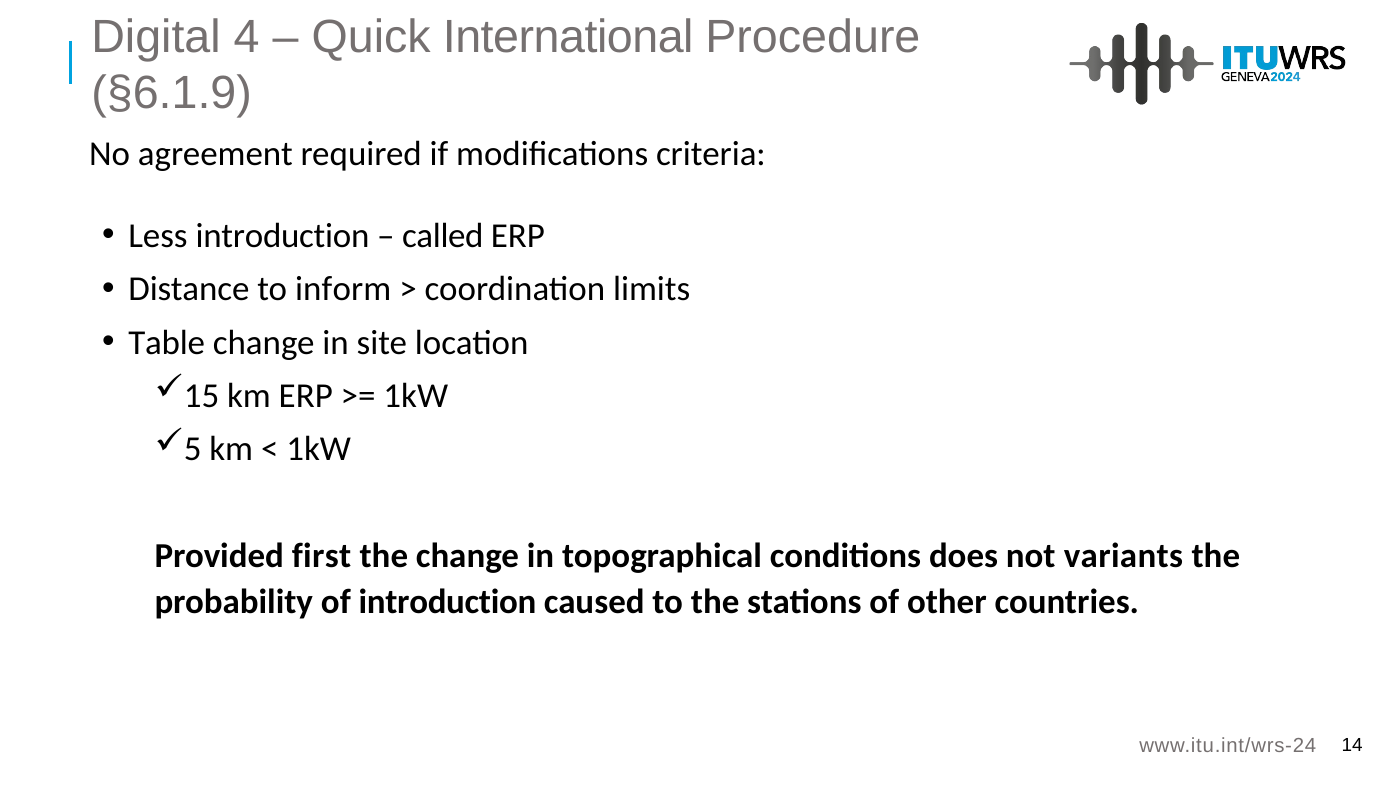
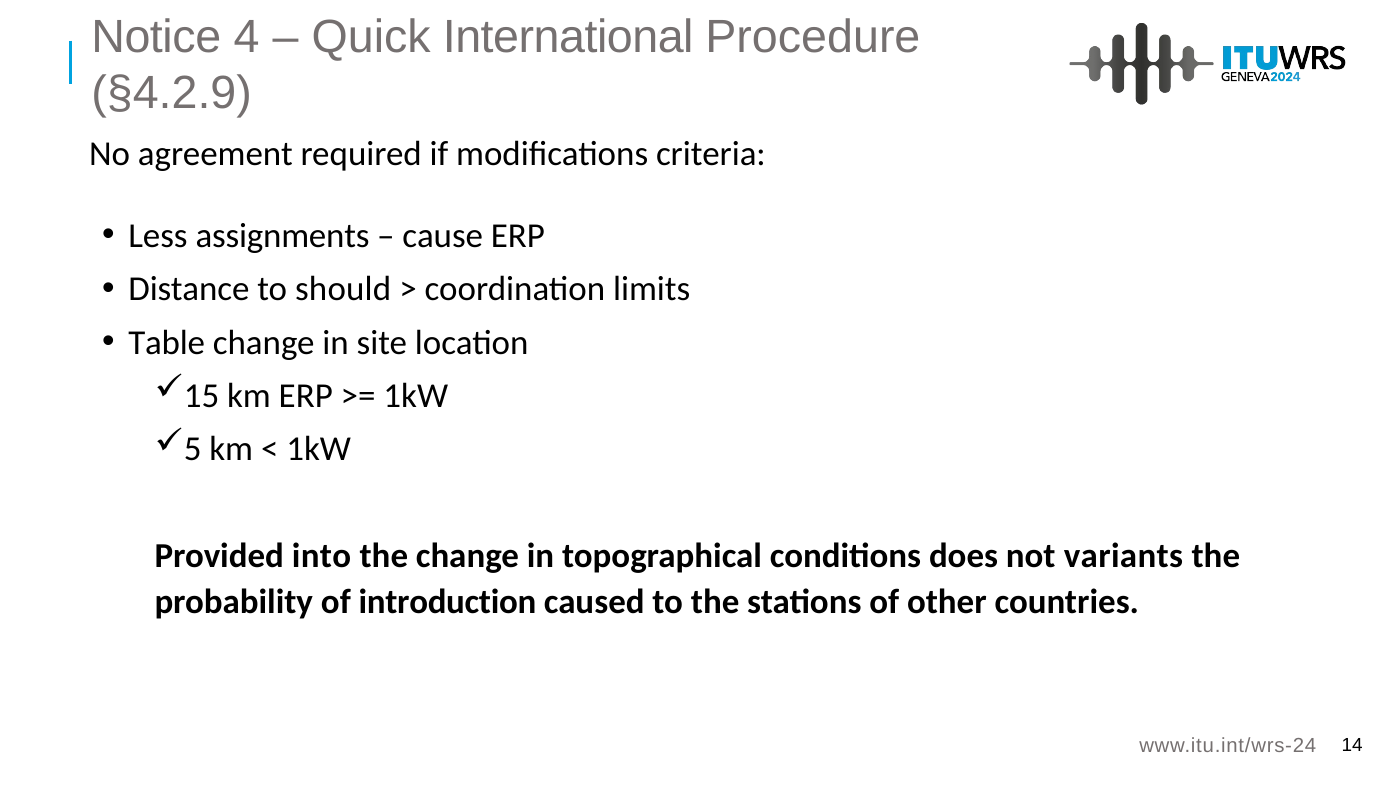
Digital: Digital -> Notice (156, 37)
§6.1.9: §6.1.9 -> §4.2.9 (172, 93)
Less introduction: introduction -> assignments (283, 236)
called: called -> cause (443, 236)
inform: inform -> should (343, 289)
first: first -> into (322, 556)
